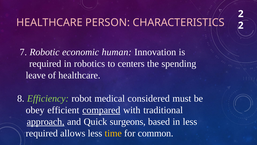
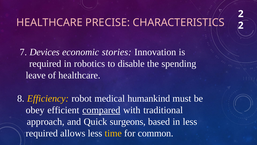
PERSON: PERSON -> PRECISE (108, 23)
Robotic: Robotic -> Devices (45, 52)
human: human -> stories (117, 52)
centers: centers -> disable (131, 64)
Efficiency colour: light green -> yellow (48, 98)
considered: considered -> humankind (149, 98)
approach underline: present -> none (46, 121)
